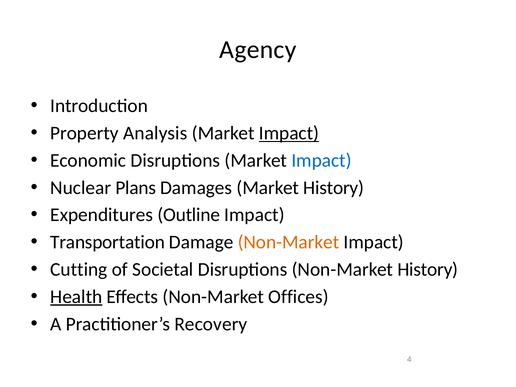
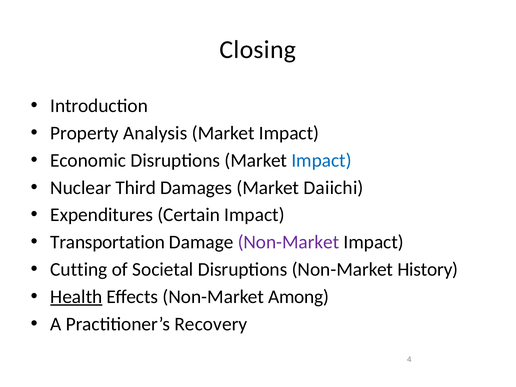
Agency: Agency -> Closing (258, 50)
Impact underline: present -> none (289, 133)
Plans: Plans -> Third (136, 188)
Market History: History -> Daiichi (333, 188)
Outline: Outline -> Certain (189, 215)
Non-Market colour: orange -> purple (288, 242)
Offices: Offices -> Among (299, 297)
